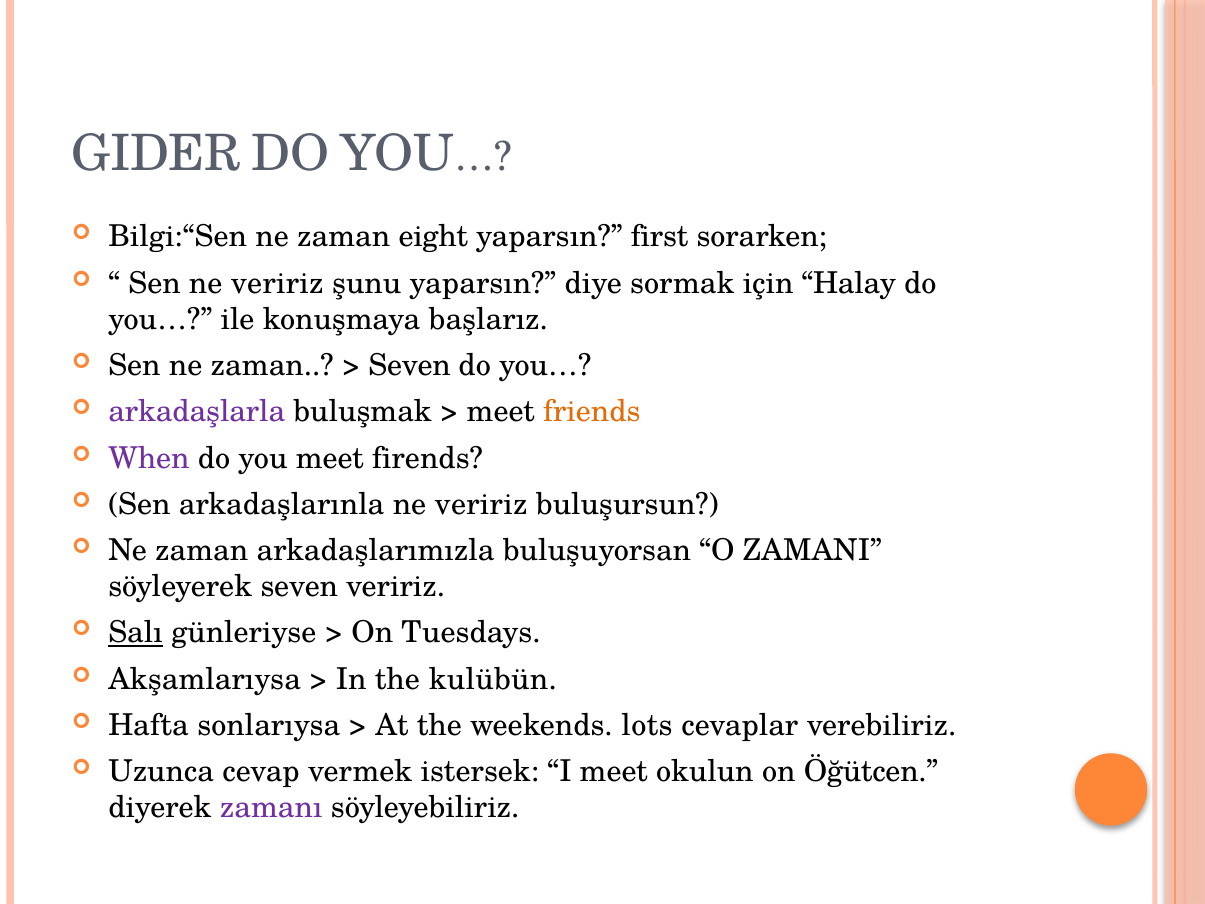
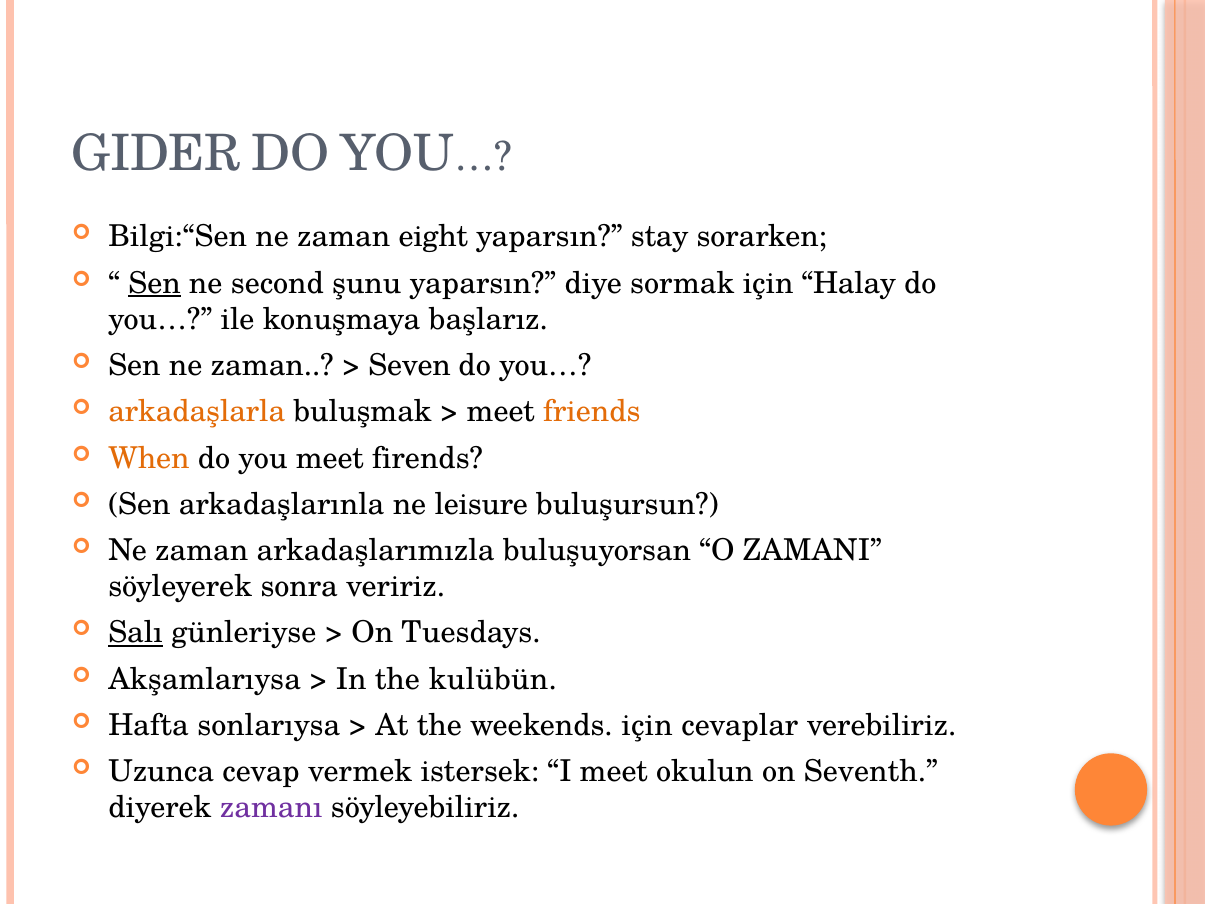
first: first -> stay (660, 237)
Sen underline: none -> present (155, 283)
veririz: veririz -> second (277, 283)
arkadaşlarla colour: purple -> orange (197, 412)
When colour: purple -> orange (149, 458)
arkadaşlarınla ne veririz: veririz -> leisure (481, 504)
söyleyerek seven: seven -> sonra (299, 587)
weekends lots: lots -> için (647, 725)
Öğütcen: Öğütcen -> Seventh (871, 771)
